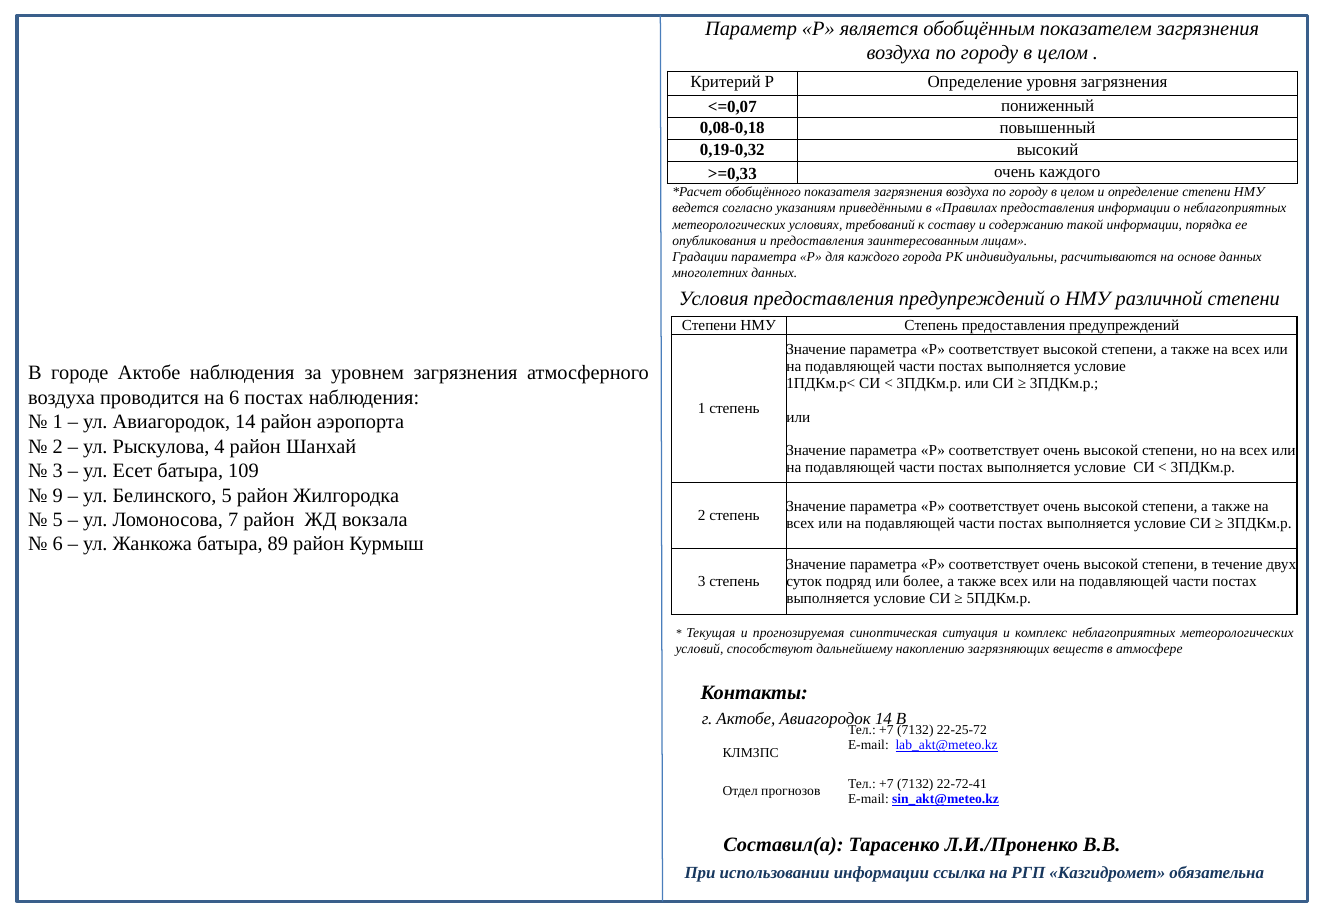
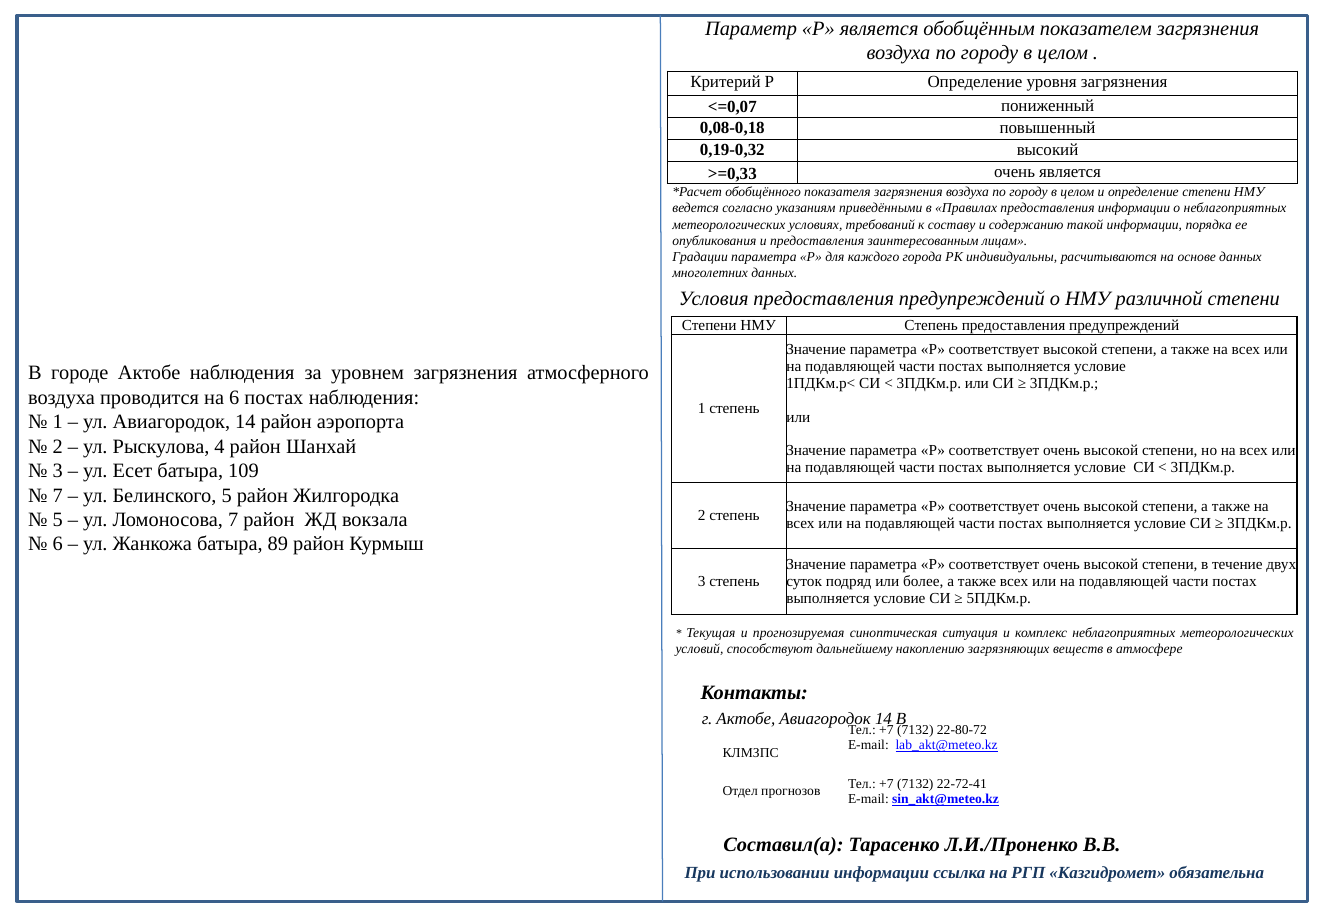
очень каждого: каждого -> является (1070, 172)
9: 9 -> 7 (58, 496)
22-25-72: 22-25-72 -> 22-80-72 (962, 730)
